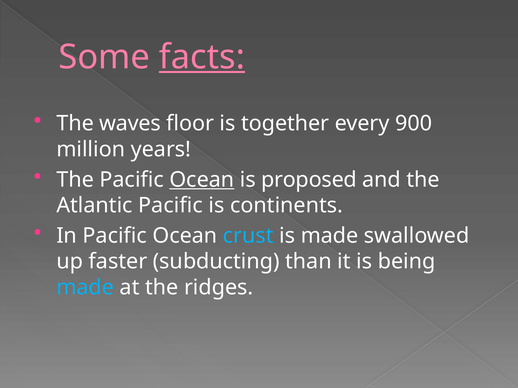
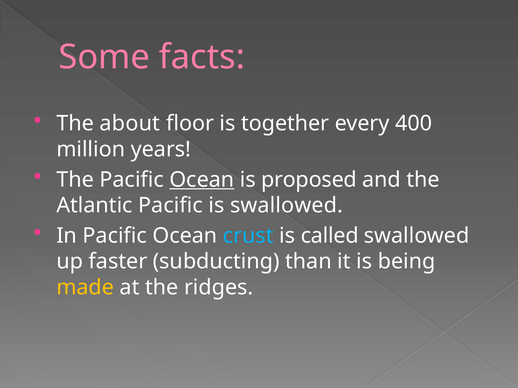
facts underline: present -> none (202, 57)
waves: waves -> about (130, 124)
900: 900 -> 400 (414, 124)
is continents: continents -> swallowed (287, 206)
is made: made -> called (330, 236)
made colour: light blue -> yellow (85, 288)
